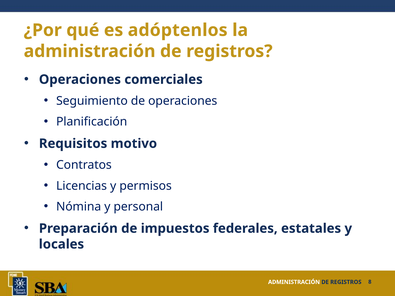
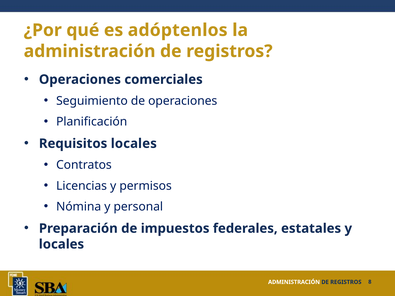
Requisitos motivo: motivo -> locales (134, 144)
